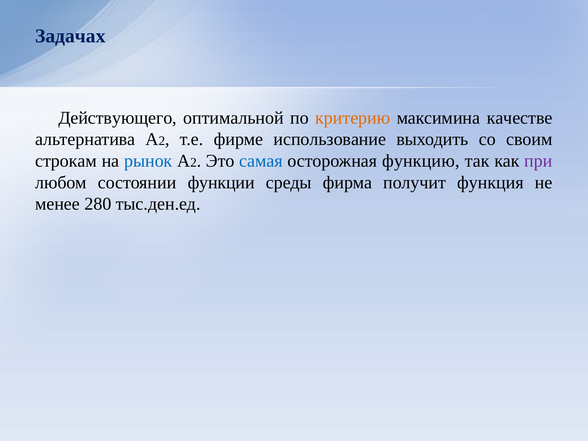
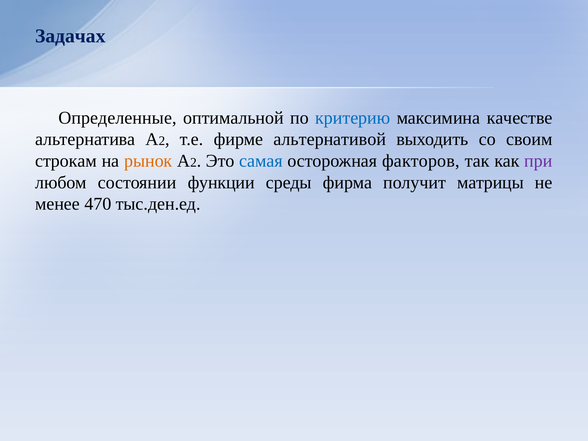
Действующего: Действующего -> Определенные (117, 118)
критерию colour: orange -> blue (353, 118)
использование: использование -> альтернативой (330, 139)
рынок colour: blue -> orange (148, 161)
функцию: функцию -> факторов (421, 161)
функция: функция -> матрицы (491, 182)
280: 280 -> 470 (98, 204)
